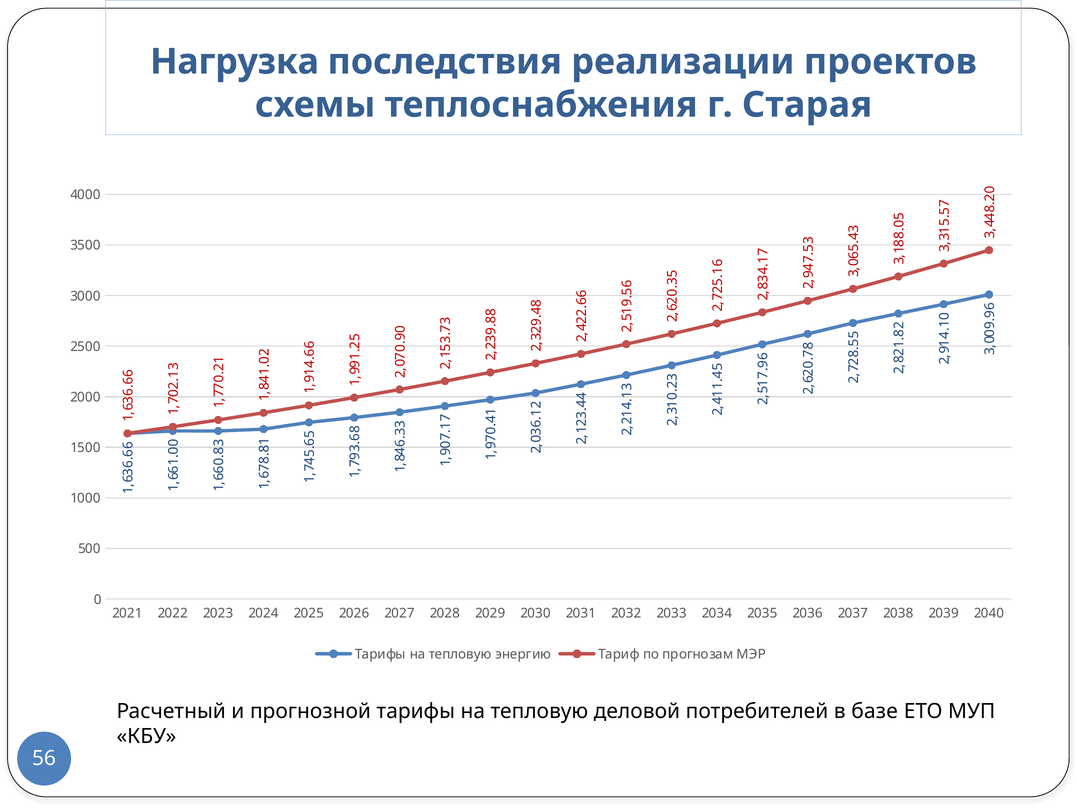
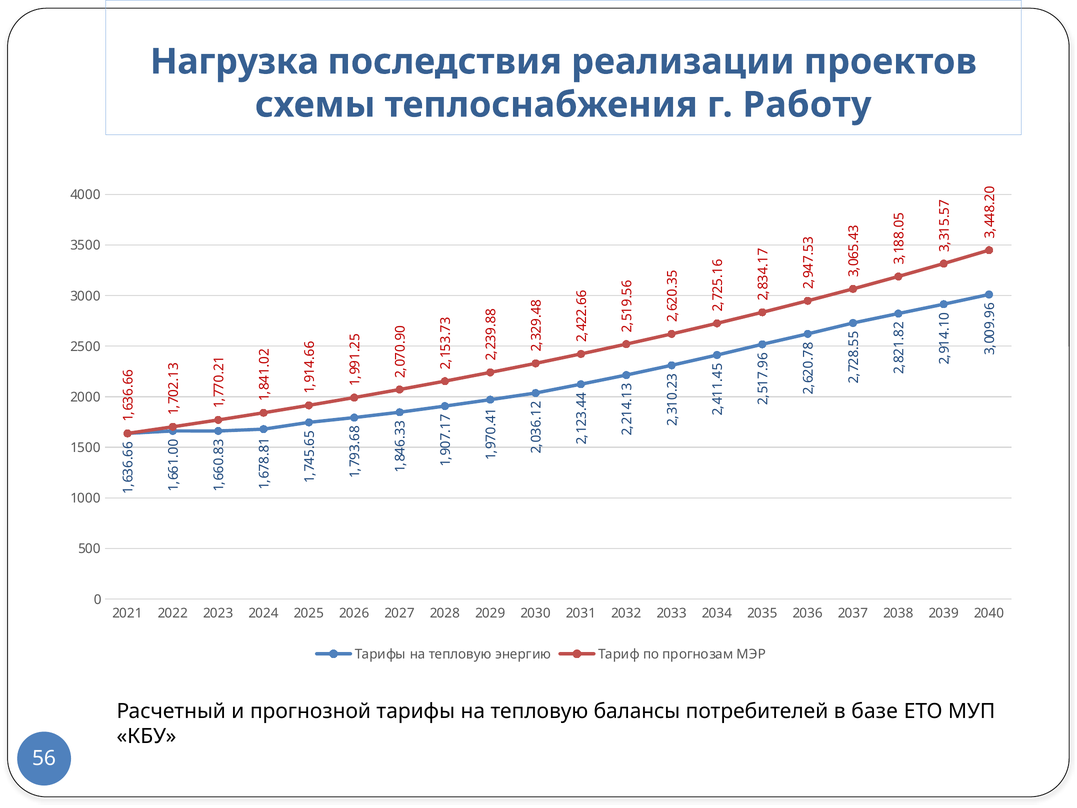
Старая: Старая -> Работу (807, 105)
деловой: деловой -> балансы (637, 711)
